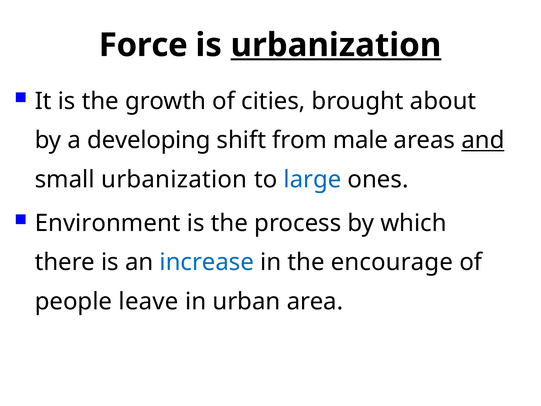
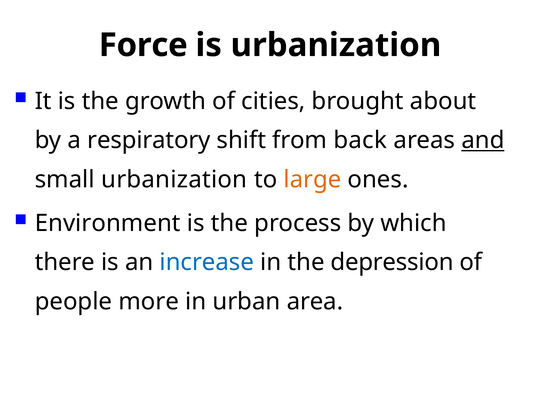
urbanization underline: present -> none (336, 45)
developing: developing -> respiratory (149, 140)
male: male -> back (360, 140)
large colour: blue -> orange (312, 179)
encourage: encourage -> depression (392, 262)
leave: leave -> more (149, 301)
